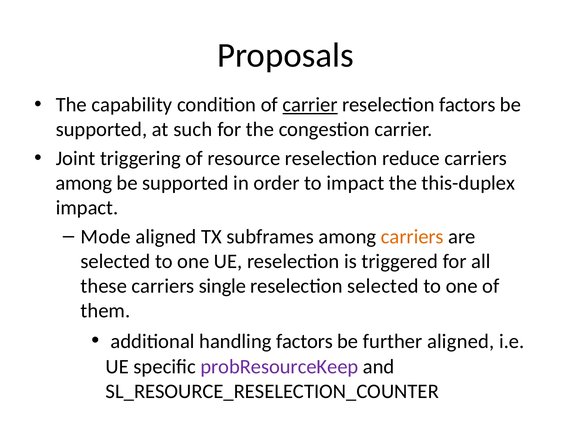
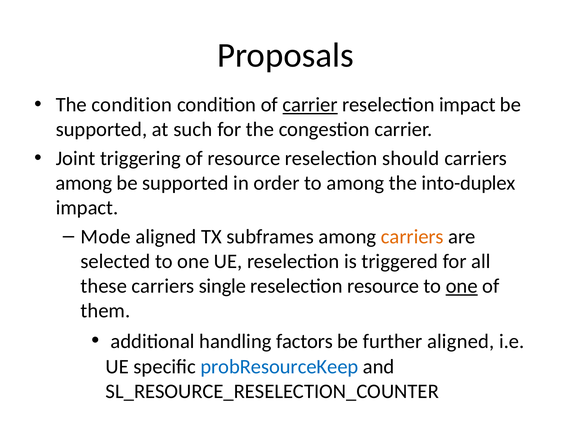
The capability: capability -> condition (132, 105)
reselection factors: factors -> impact (467, 105)
reduce: reduce -> should (411, 158)
to impact: impact -> among (355, 183)
this-duplex: this-duplex -> into-duplex (469, 183)
reselection selected: selected -> resource (383, 286)
one underline: none -> present (462, 286)
probResourceKeep colour: purple -> blue (279, 367)
